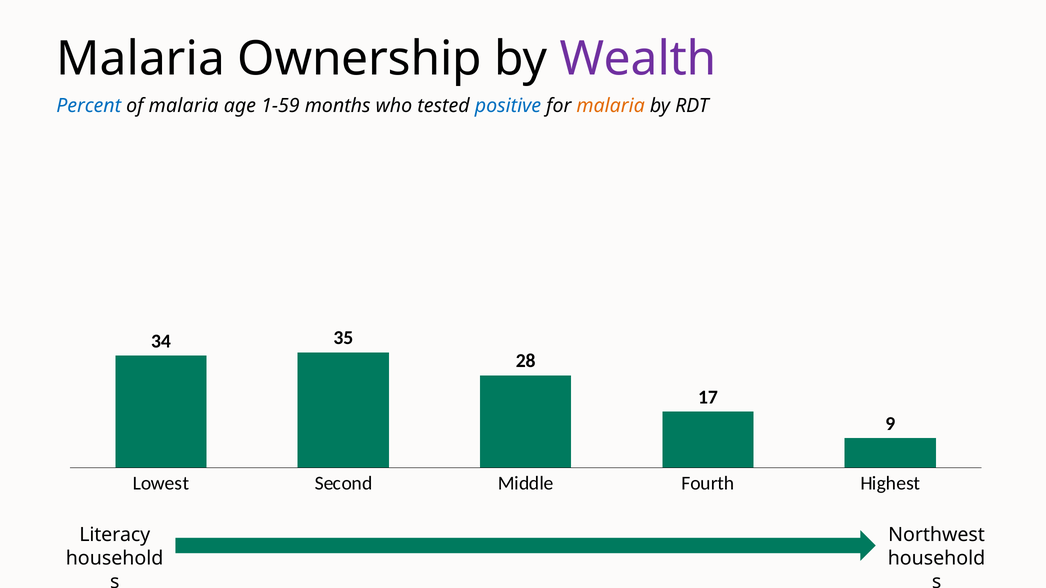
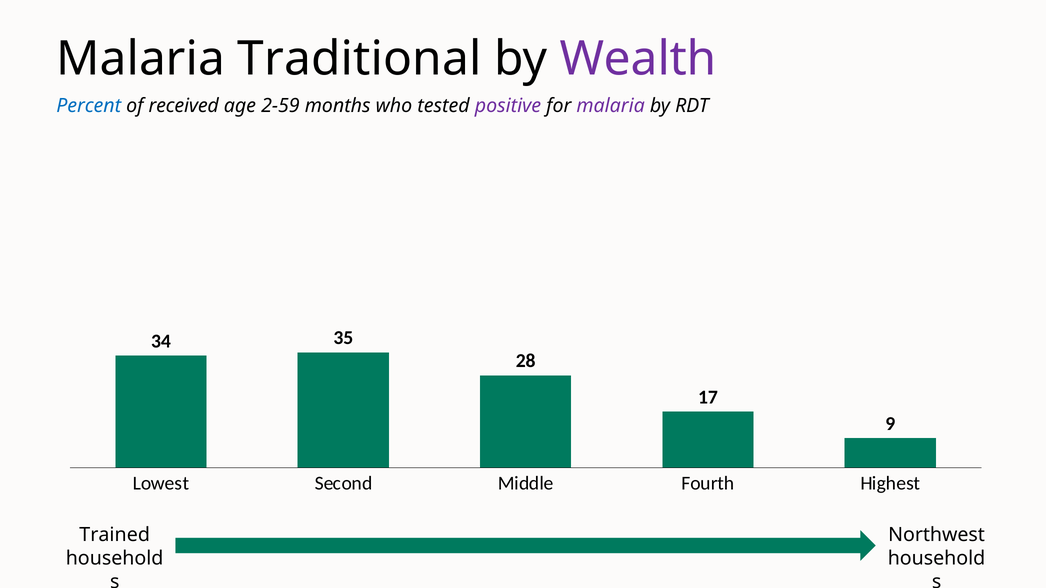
Ownership: Ownership -> Traditional (359, 59)
of malaria: malaria -> received (184, 106)
1-59: 1-59 -> 2-59 (280, 106)
positive colour: blue -> purple (508, 106)
malaria colour: orange -> purple (611, 106)
Literacy: Literacy -> Trained (115, 535)
